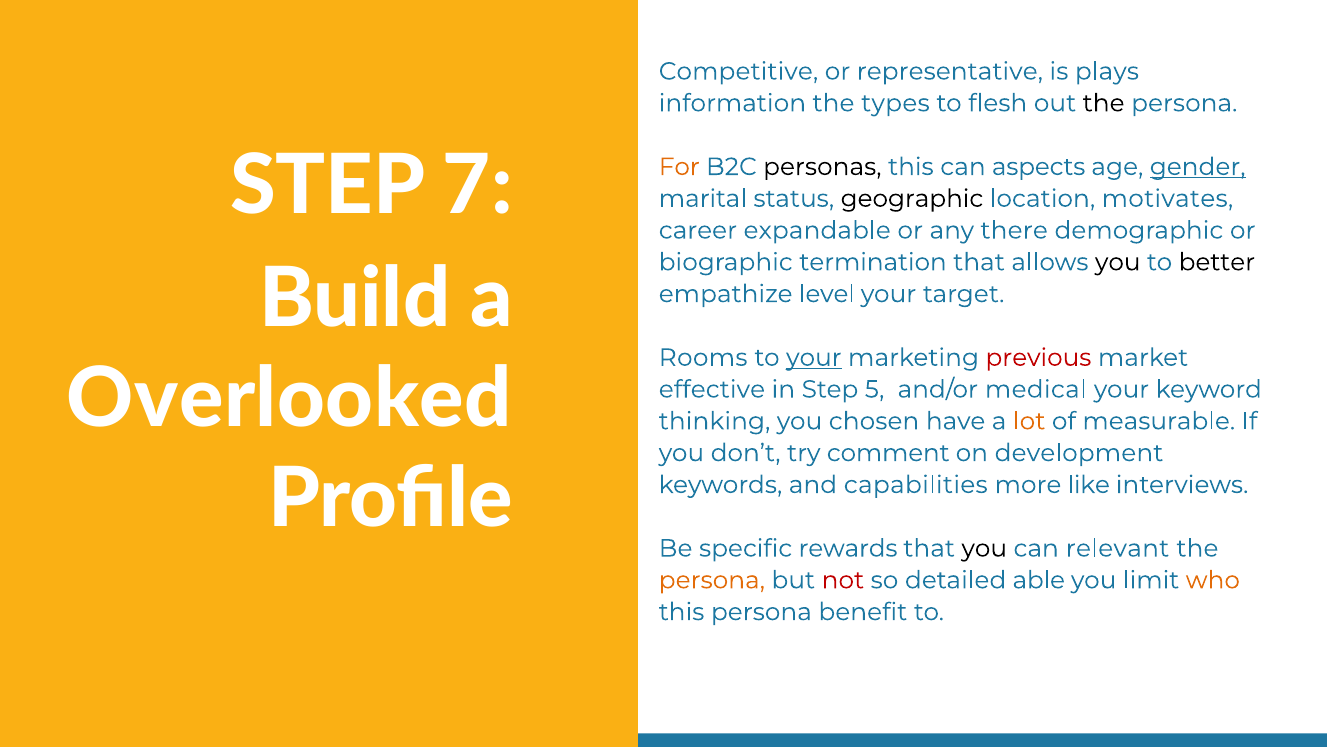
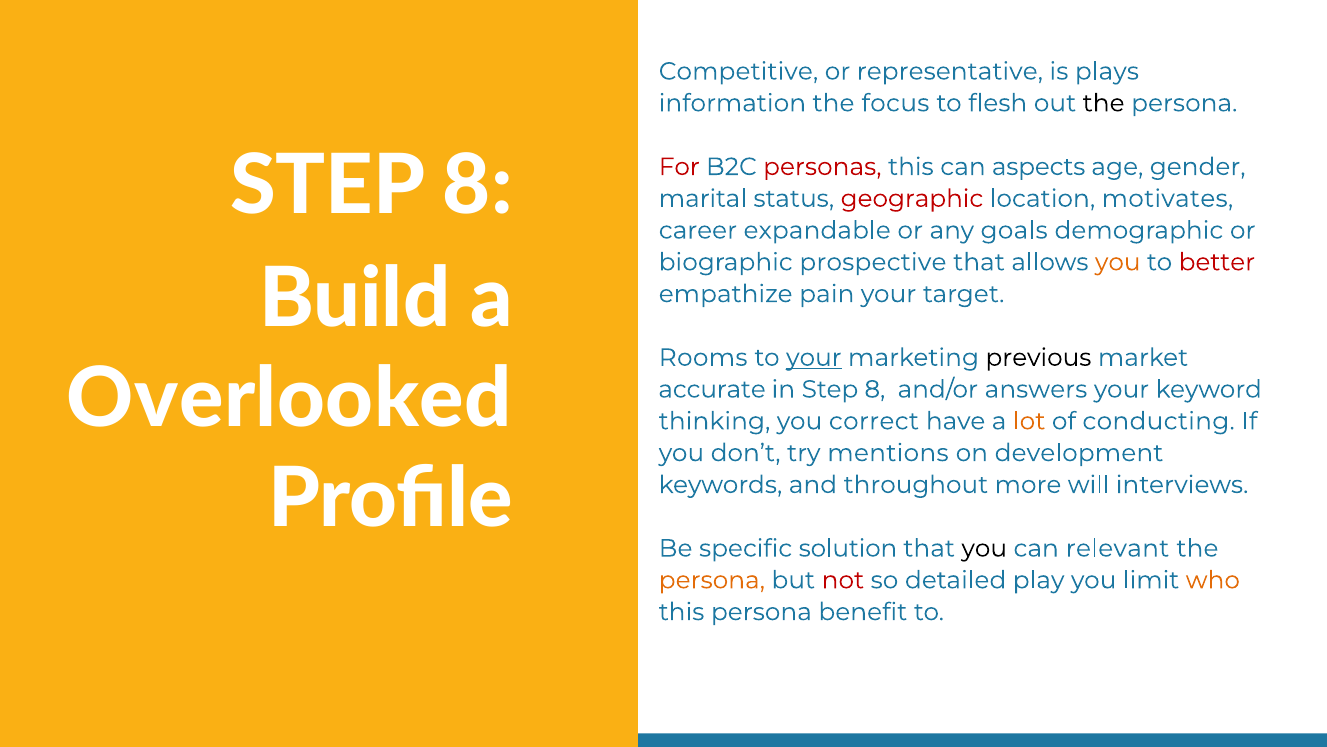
types: types -> focus (895, 103)
7: 7 -> 8 (478, 186)
For colour: orange -> red (679, 167)
personas colour: black -> red (822, 167)
gender underline: present -> none (1198, 167)
geographic colour: black -> red (912, 198)
there: there -> goals (1014, 230)
termination: termination -> prospective (873, 262)
you colour: black -> orange (1118, 262)
better colour: black -> red (1217, 262)
level: level -> pain (827, 294)
previous colour: red -> black (1038, 357)
effective: effective -> accurate (712, 389)
in Step 5: 5 -> 8 (875, 389)
medical: medical -> answers (1036, 389)
chosen: chosen -> correct (874, 421)
measurable: measurable -> conducting (1159, 421)
comment: comment -> mentions (888, 453)
capabilities: capabilities -> throughout (916, 484)
like: like -> will (1089, 484)
rewards: rewards -> solution (848, 548)
able: able -> play (1039, 580)
